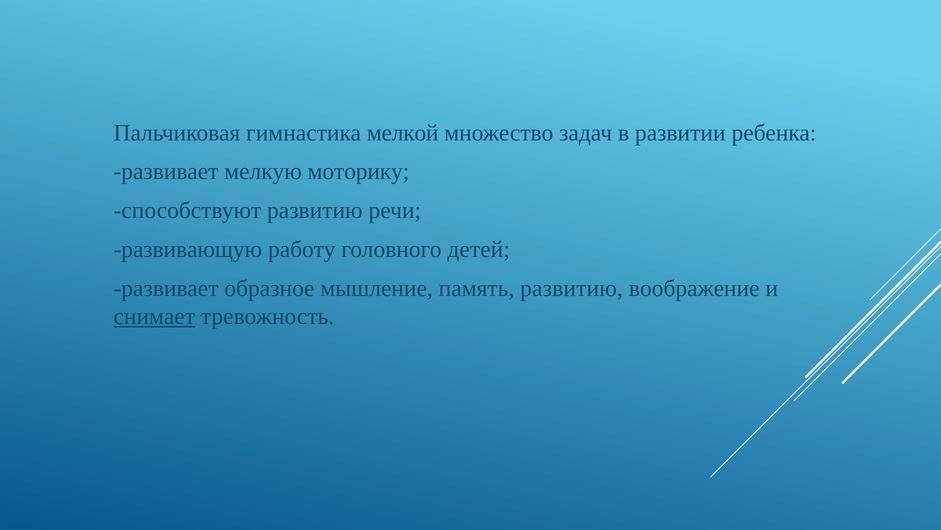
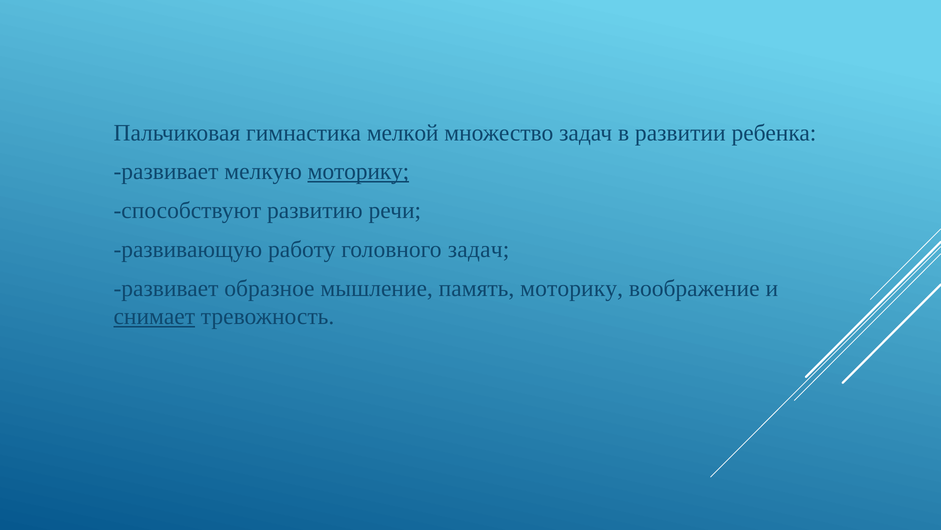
моторику underline: none -> present (358, 171)
головного детей: детей -> задач (479, 249)
память развитию: развитию -> моторику (572, 288)
